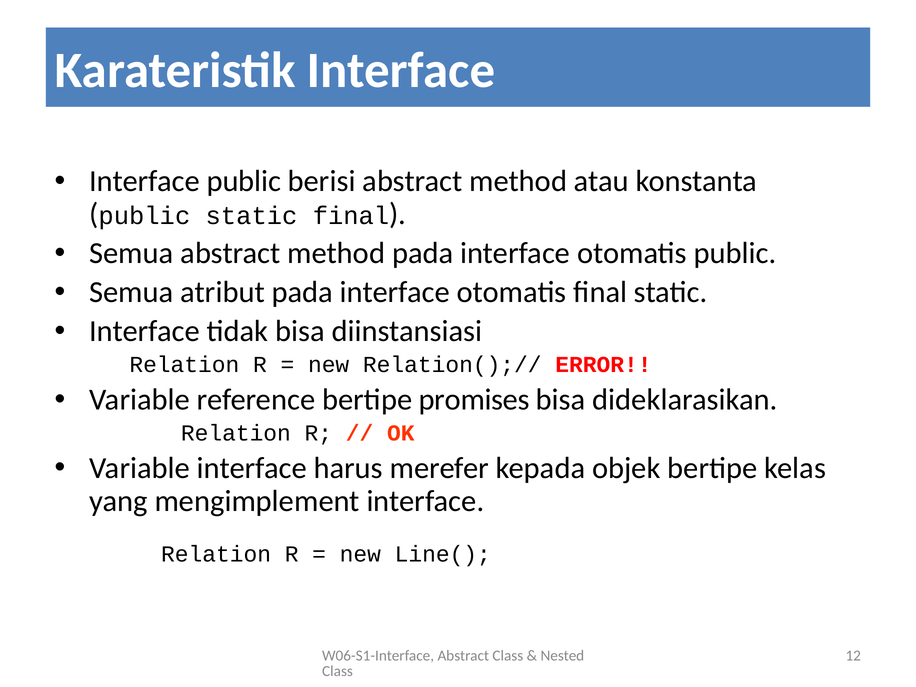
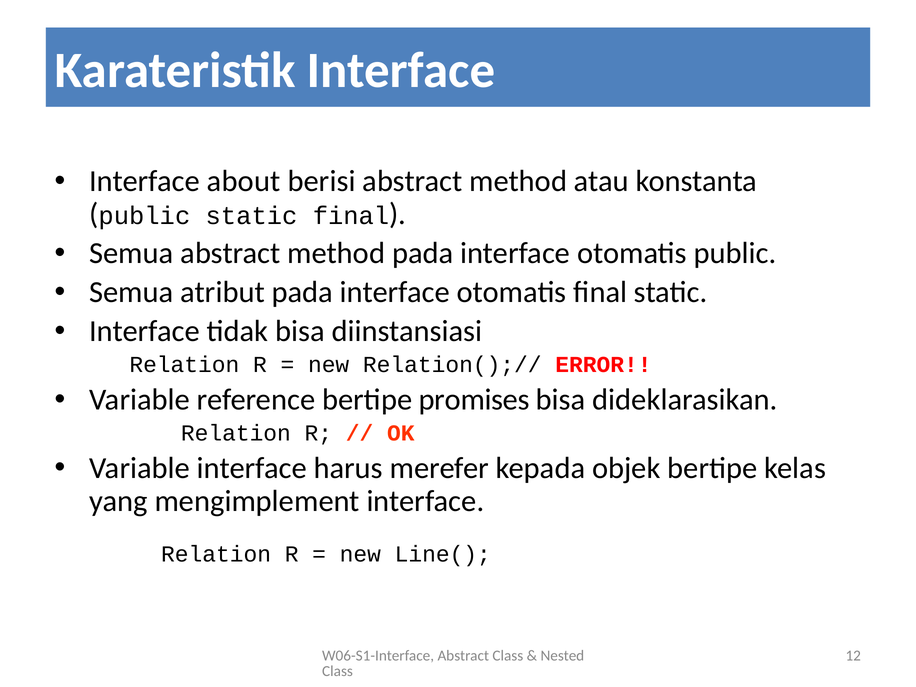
Interface public: public -> about (244, 181)
